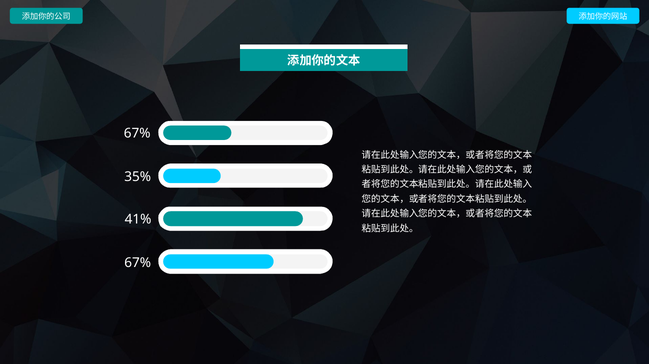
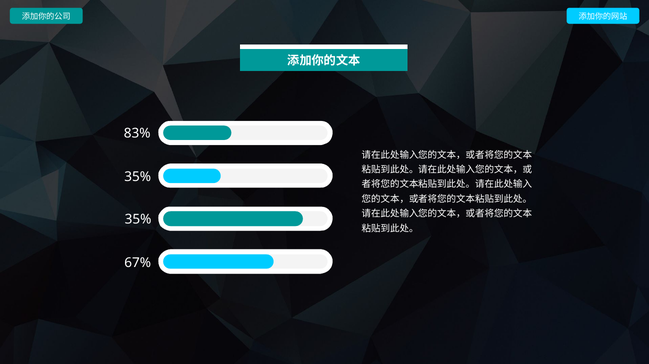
67%: 67% -> 83% (137, 133)
41%: 41% -> 35% (138, 220)
